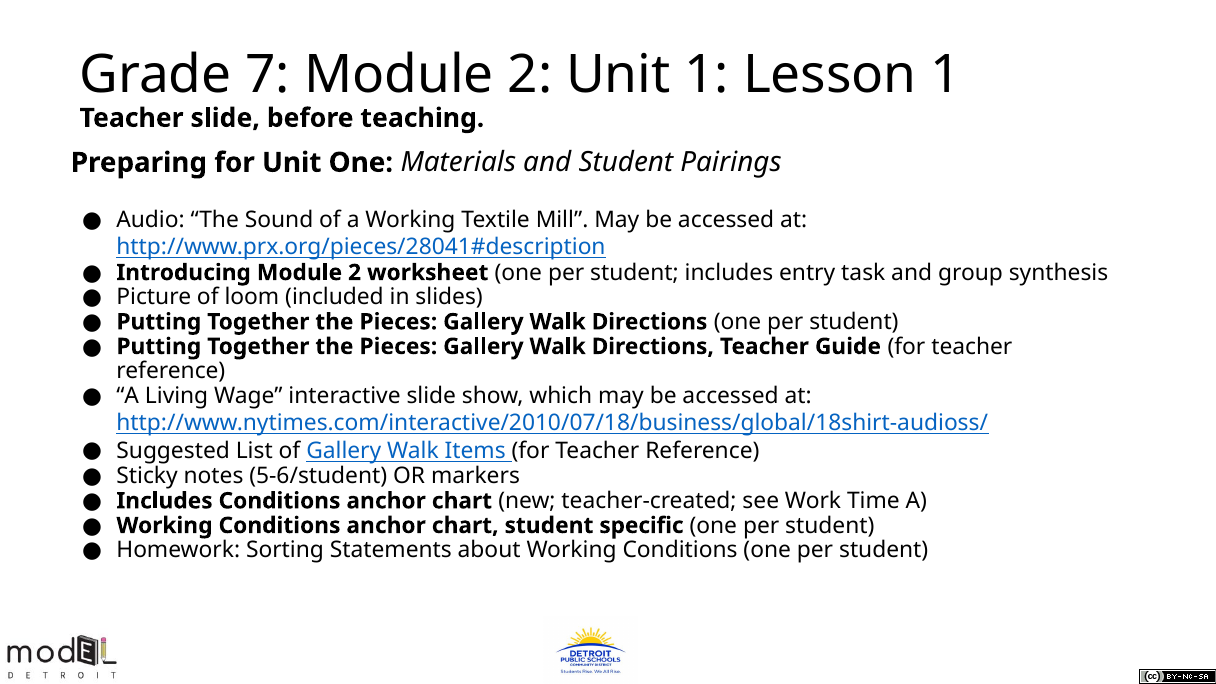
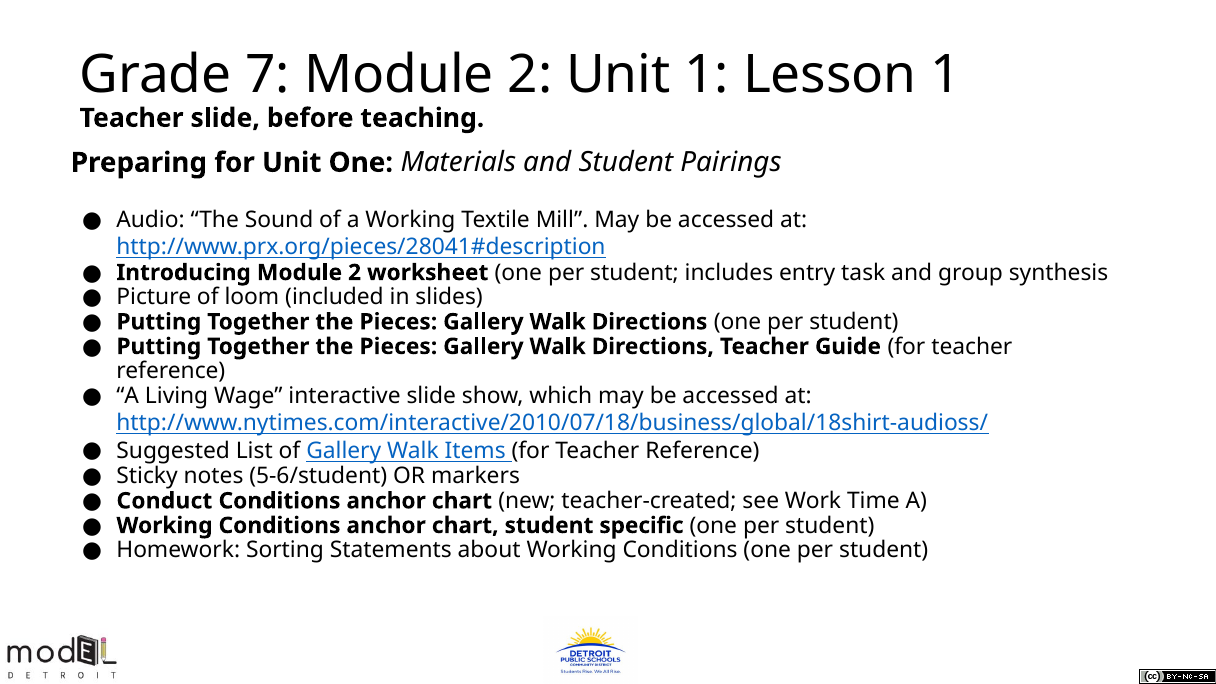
Includes: Includes -> Conduct (164, 501)
